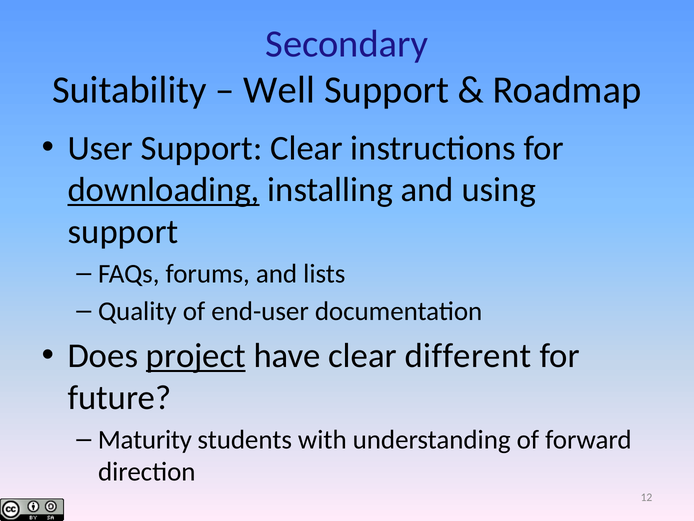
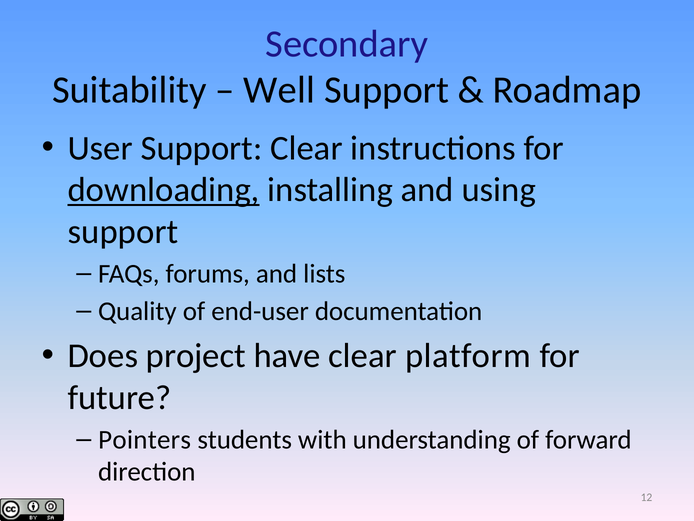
project underline: present -> none (196, 356)
different: different -> platform (468, 356)
Maturity: Maturity -> Pointers (145, 439)
